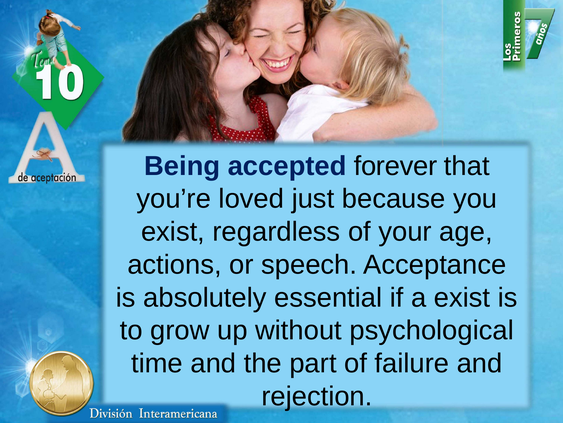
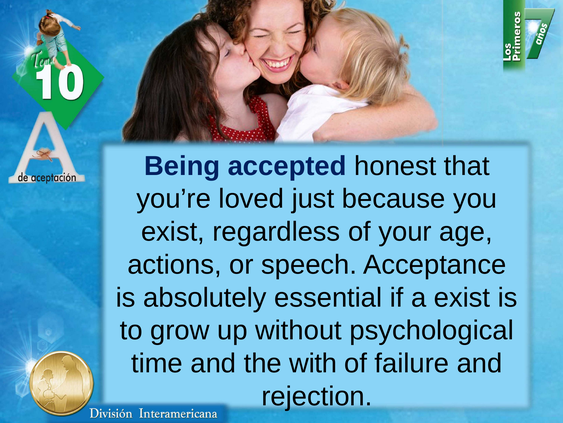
forever: forever -> honest (395, 166)
part: part -> with (313, 363)
